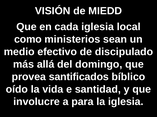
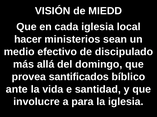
como: como -> hacer (28, 40)
oído: oído -> ante (17, 90)
